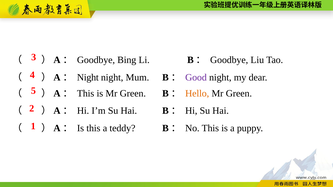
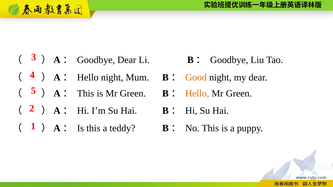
Goodbye Bing: Bing -> Dear (127, 60)
Night: Night -> Hello (88, 78)
Good colour: purple -> orange (196, 78)
